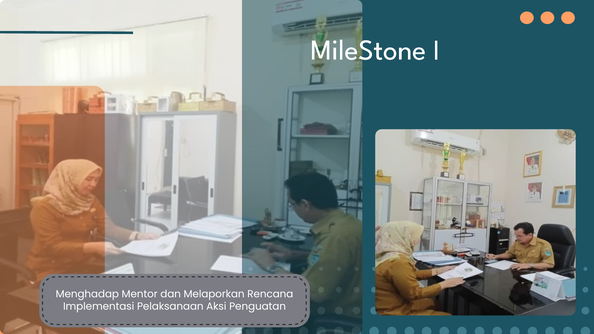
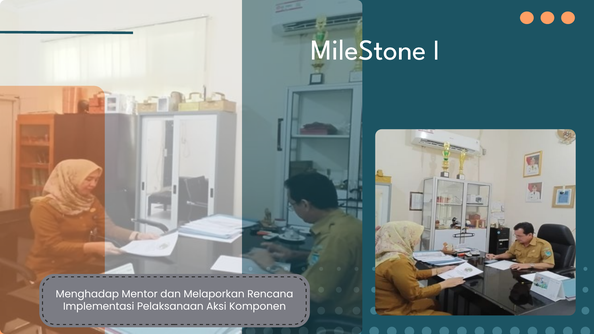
Penguatan: Penguatan -> Komponen (258, 307)
